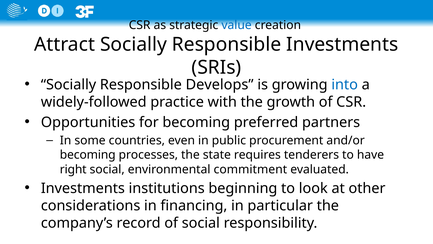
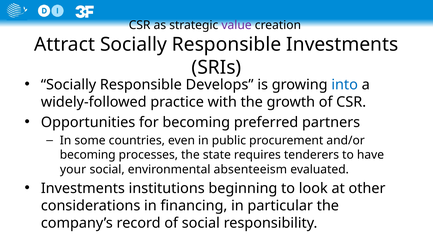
value colour: blue -> purple (237, 25)
right: right -> your (73, 169)
commitment: commitment -> absenteeism (250, 169)
